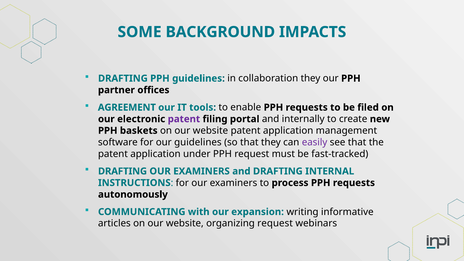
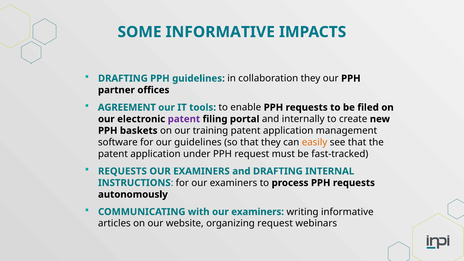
SOME BACKGROUND: BACKGROUND -> INFORMATIVE (220, 32)
baskets on our website: website -> training (210, 131)
easily colour: purple -> orange (315, 142)
DRAFTING: DRAFTING -> REQUESTS (122, 171)
with our expansion: expansion -> examiners (258, 212)
